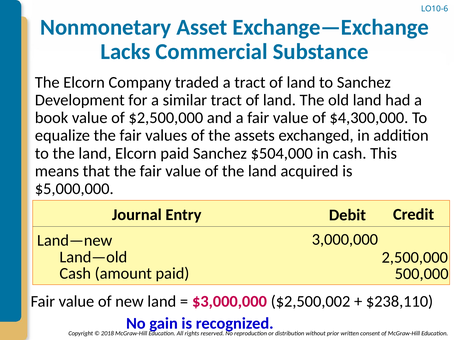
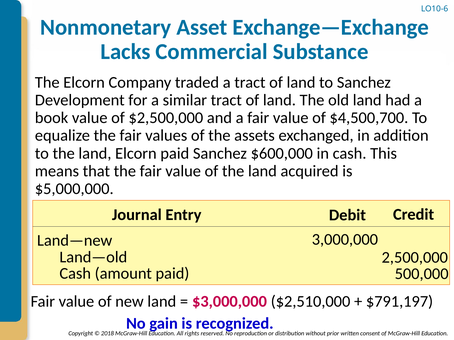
$4,300,000: $4,300,000 -> $4,500,700 (369, 118)
$504,000: $504,000 -> $600,000 (282, 153)
$2,500,002: $2,500,002 -> $2,510,000 (311, 302)
$238,110: $238,110 -> $791,197 (400, 302)
